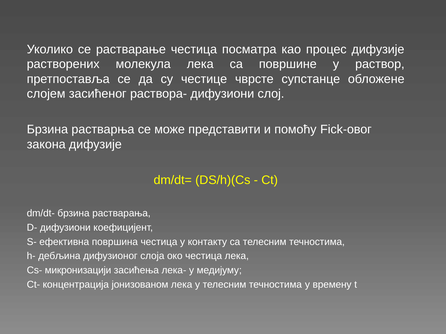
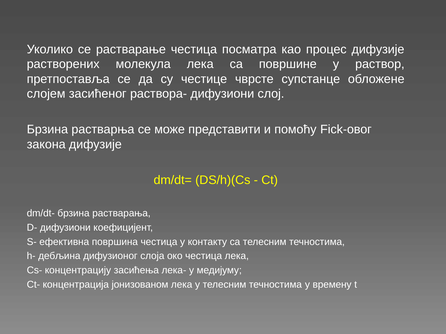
микронизацији: микронизацији -> концентрацију (78, 271)
